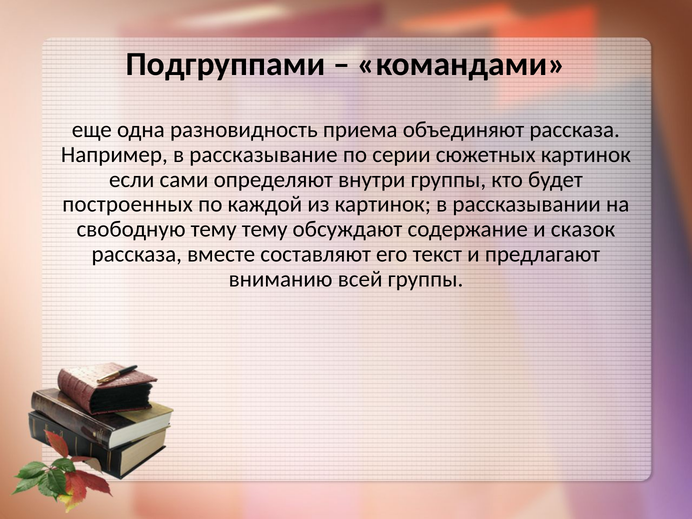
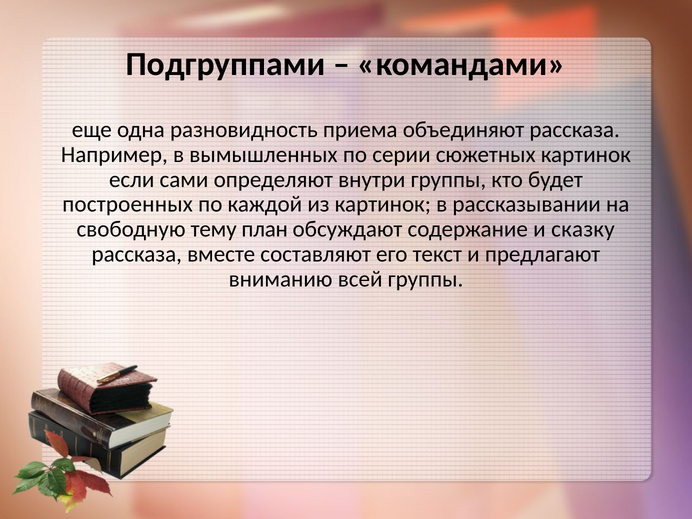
рассказывание: рассказывание -> вымышленных (263, 154)
тему тему: тему -> план (265, 229)
сказок: сказок -> сказку (583, 229)
